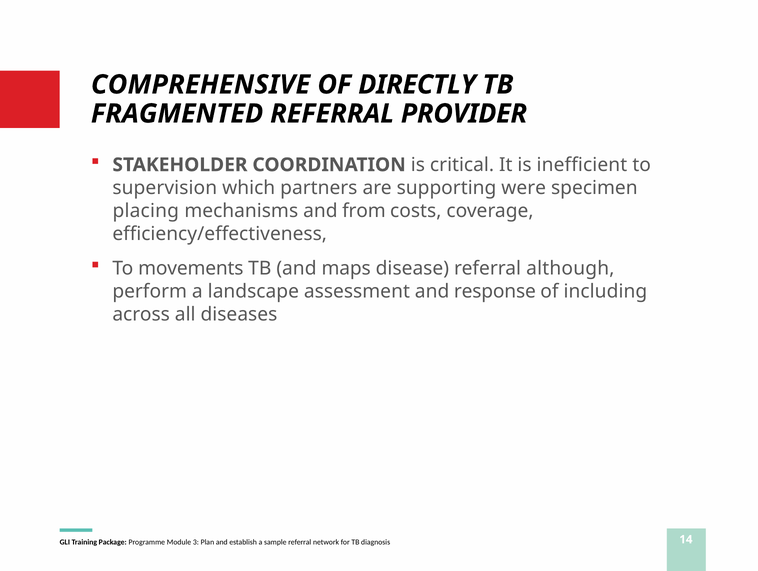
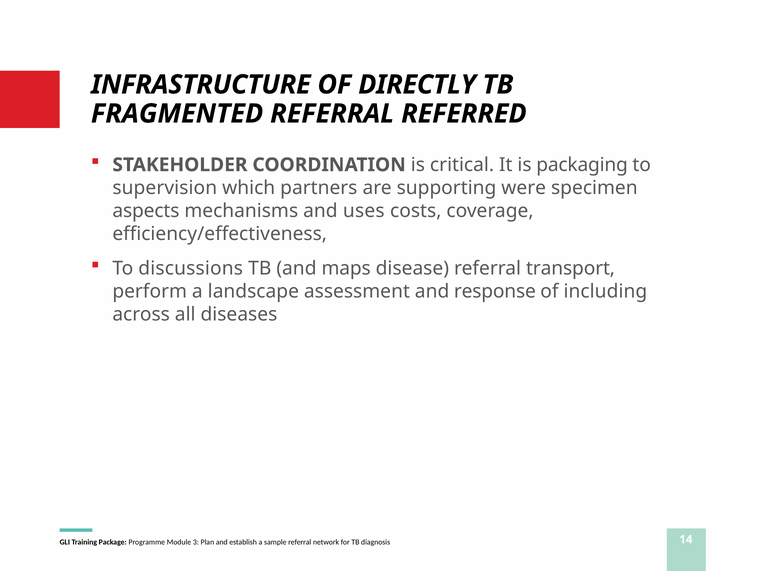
COMPREHENSIVE: COMPREHENSIVE -> INFRASTRUCTURE (201, 85)
PROVIDER: PROVIDER -> REFERRED (464, 114)
inefficient: inefficient -> packaging (582, 165)
placing: placing -> aspects (146, 211)
from: from -> uses (364, 211)
movements: movements -> discussions (191, 268)
although: although -> transport (571, 268)
